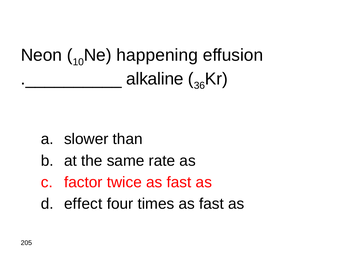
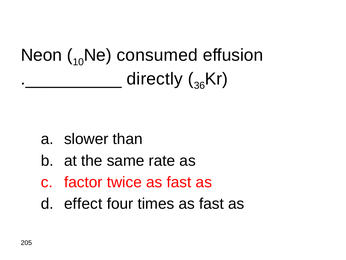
happening: happening -> consumed (157, 55)
alkaline: alkaline -> directly (155, 79)
